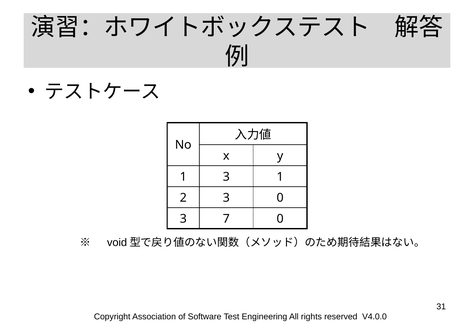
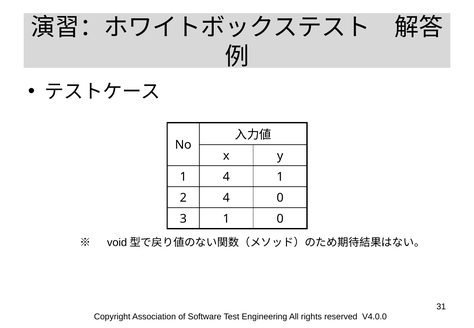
1 3: 3 -> 4 (226, 177)
2 3: 3 -> 4 (226, 198)
3 7: 7 -> 1 (226, 219)
